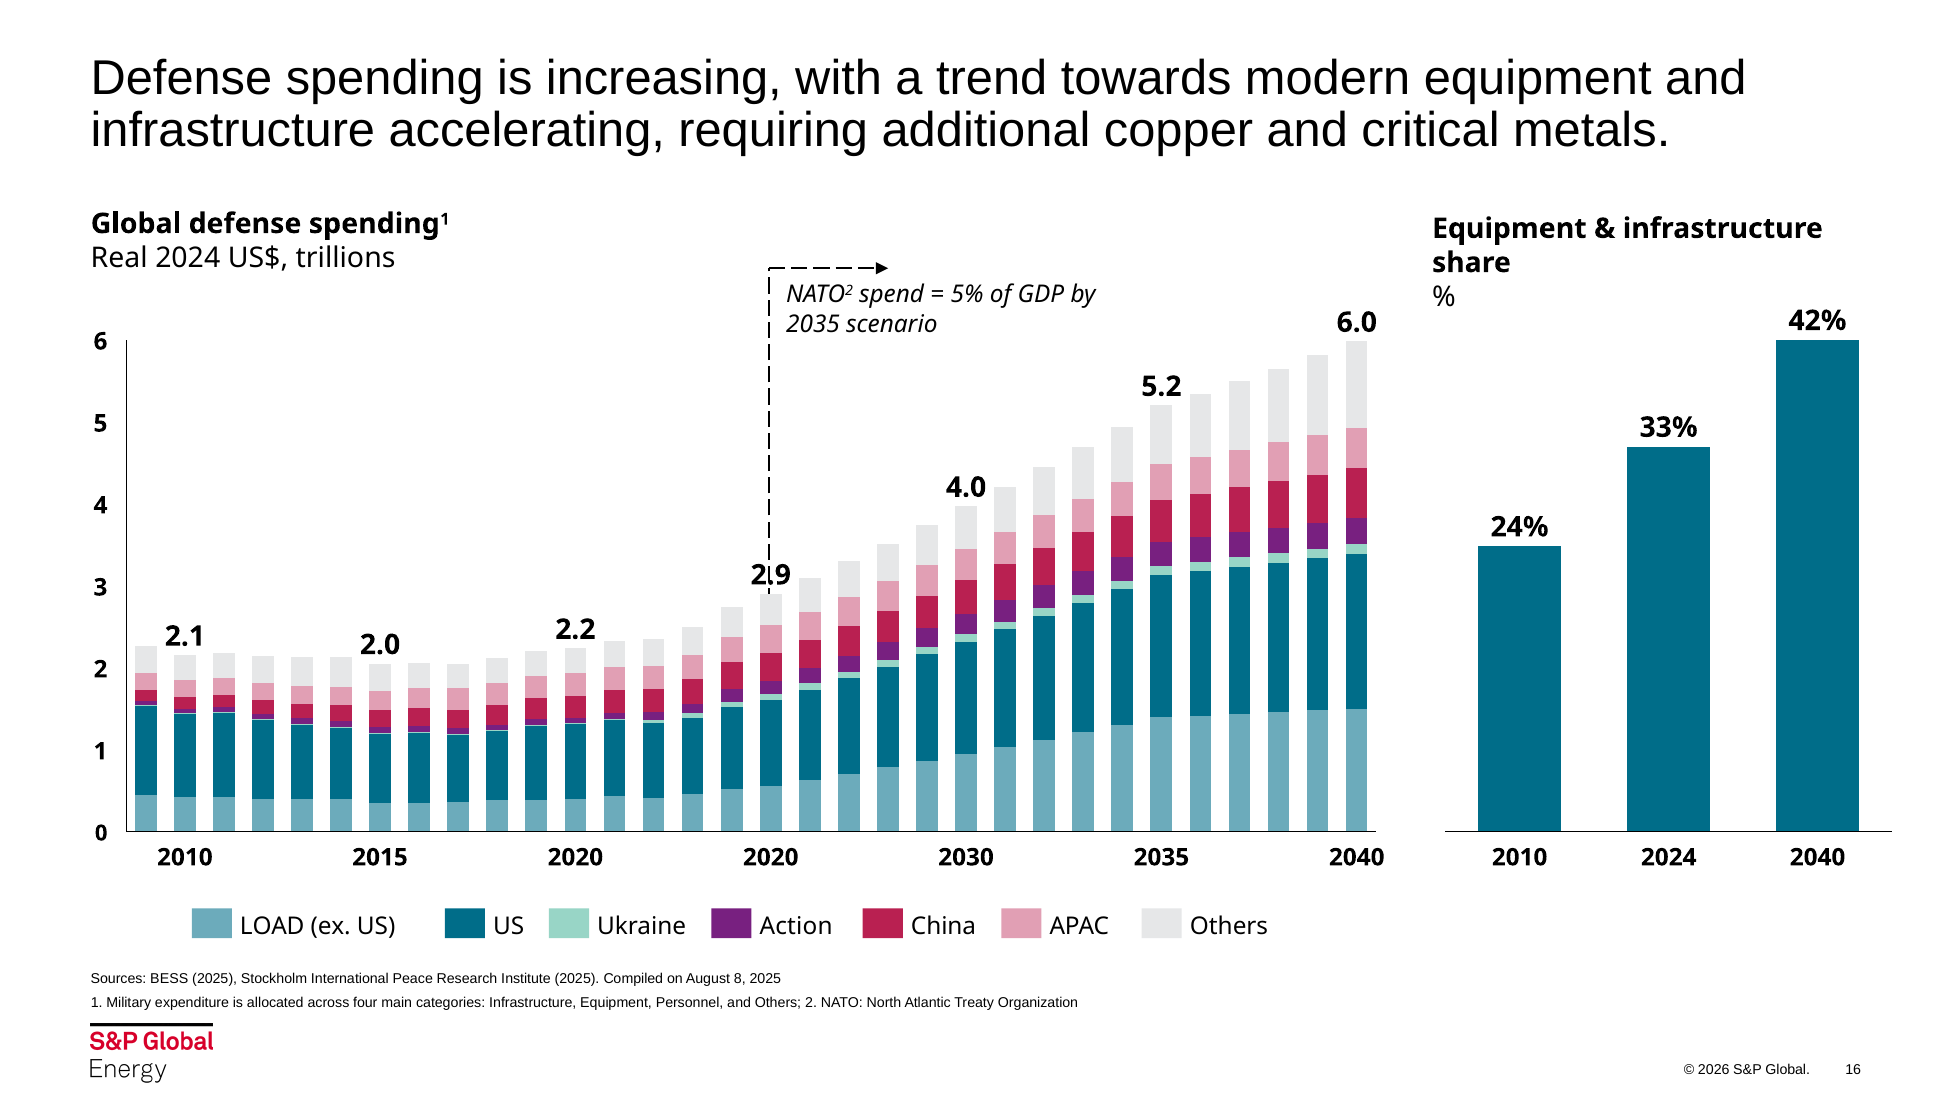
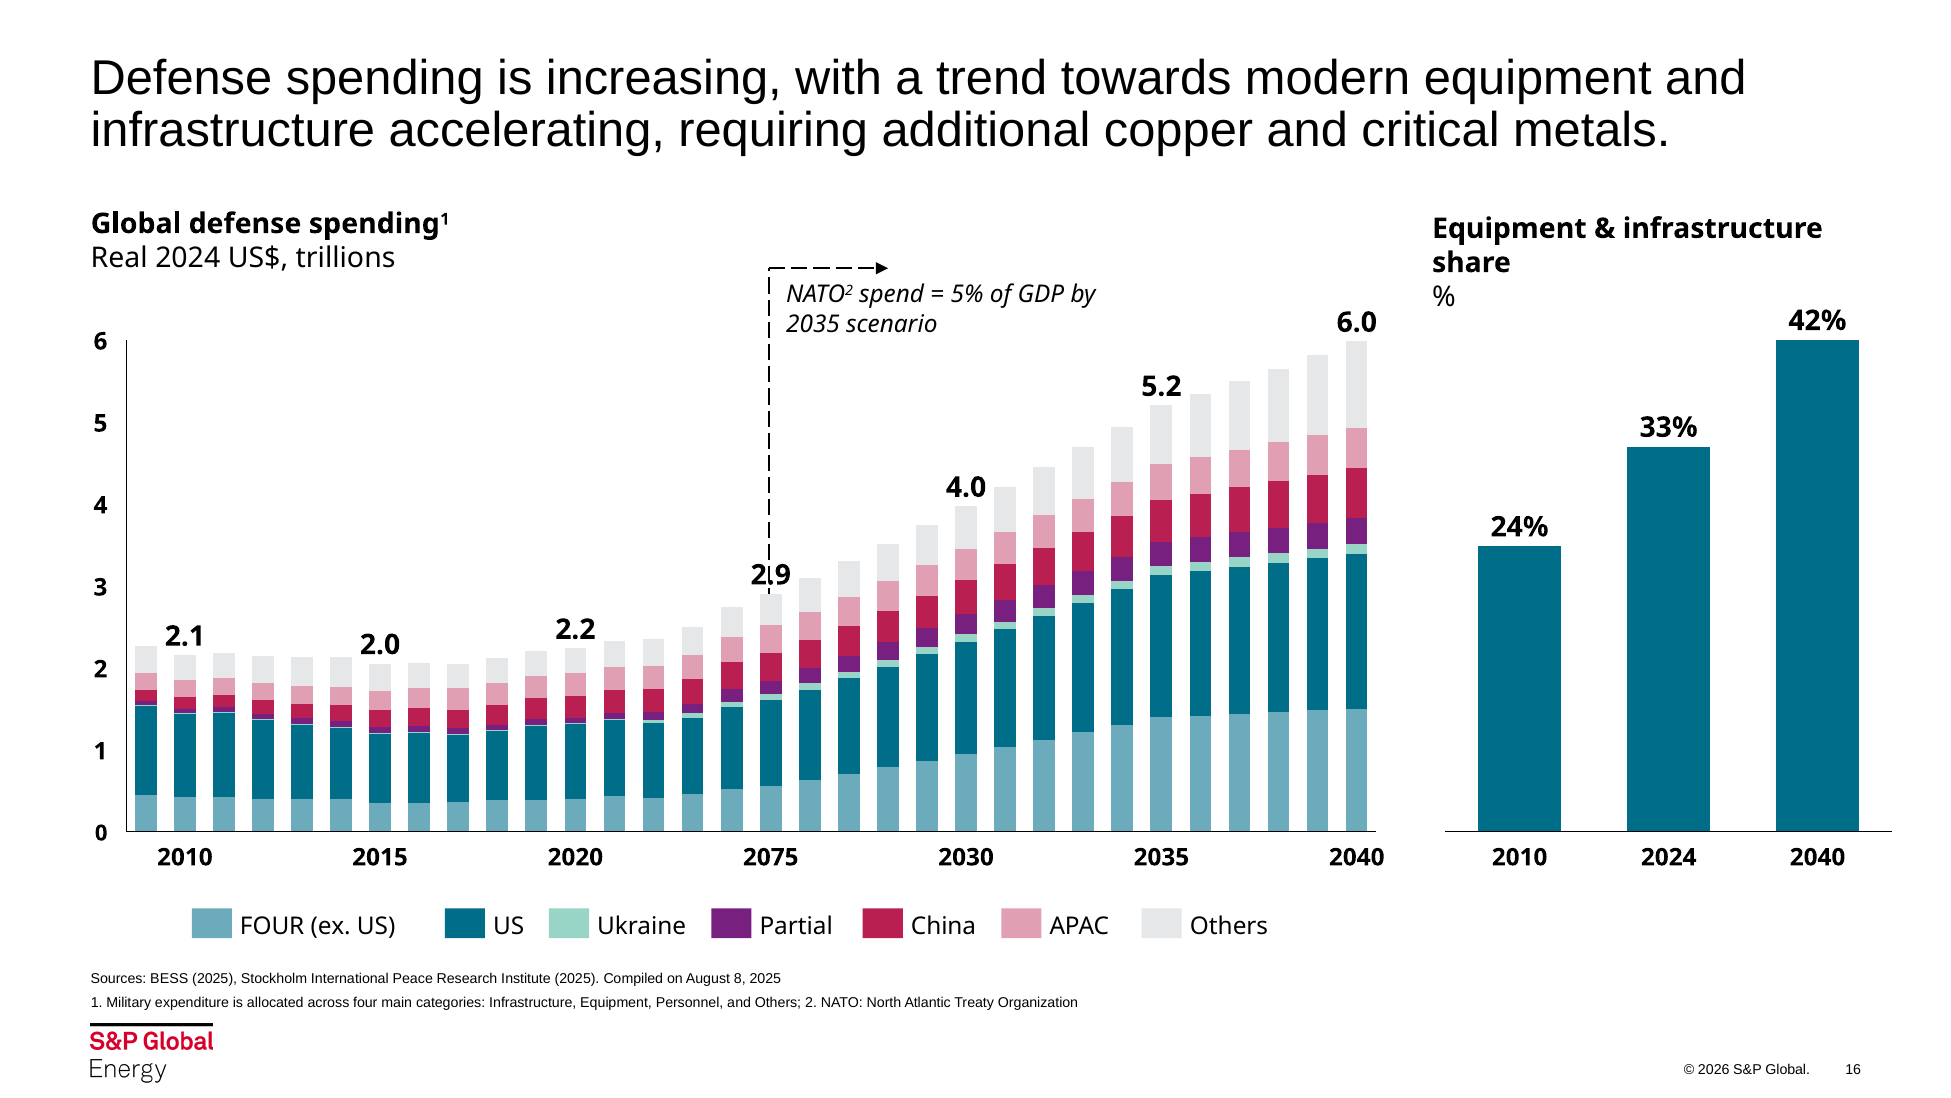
2020 2020: 2020 -> 2075 (771, 857)
LOAD: LOAD -> FOUR (272, 926)
Action: Action -> Partial (796, 926)
